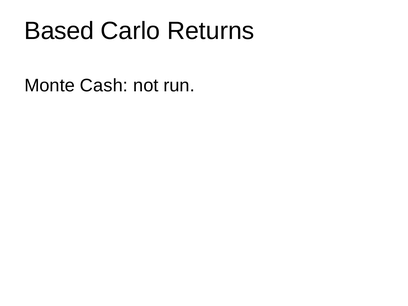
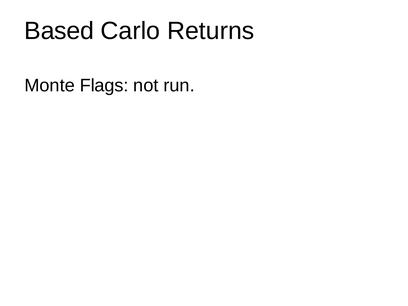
Cash: Cash -> Flags (104, 86)
